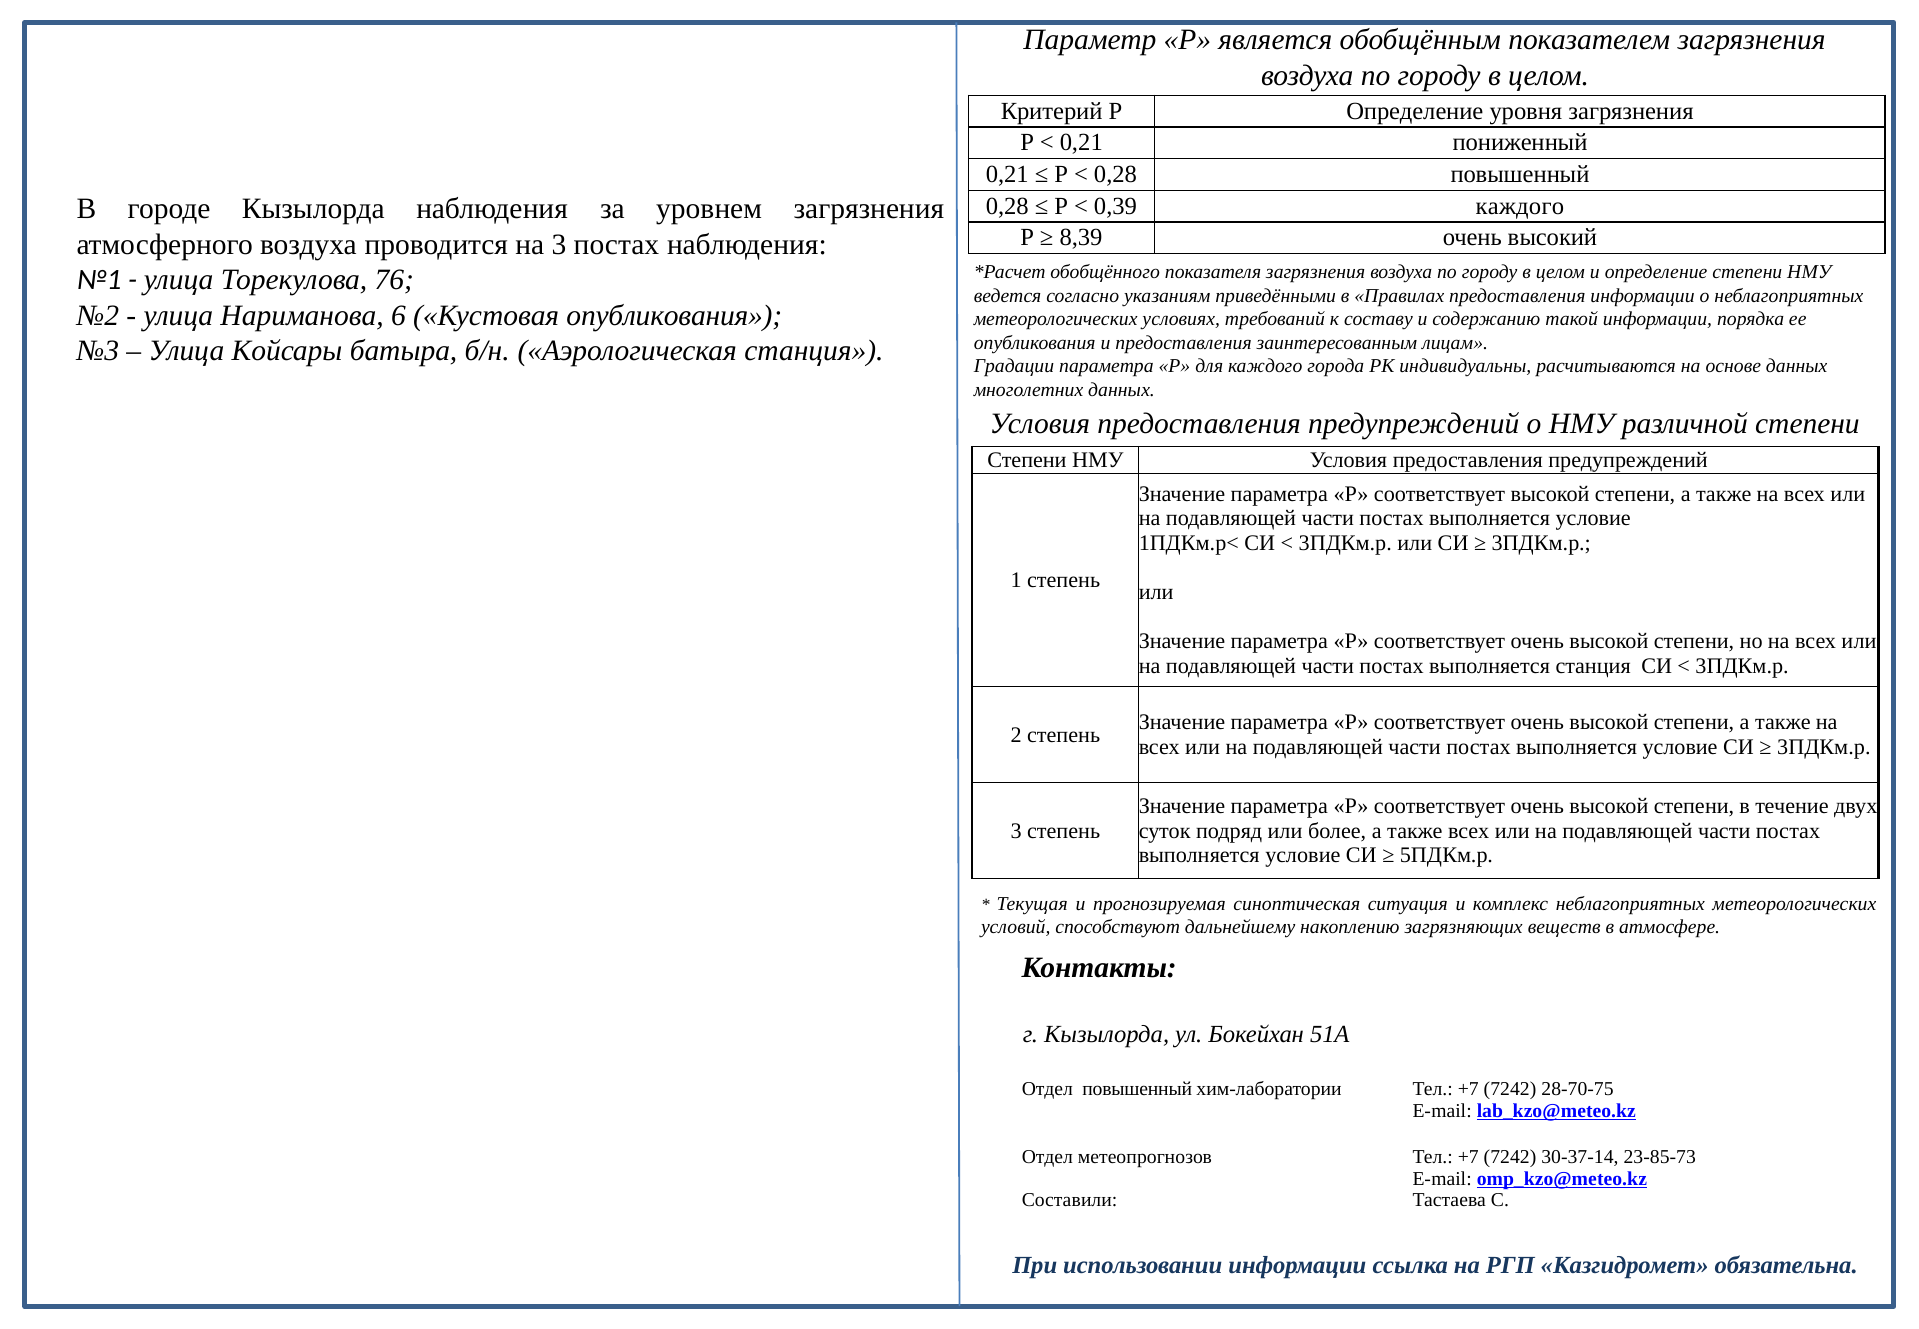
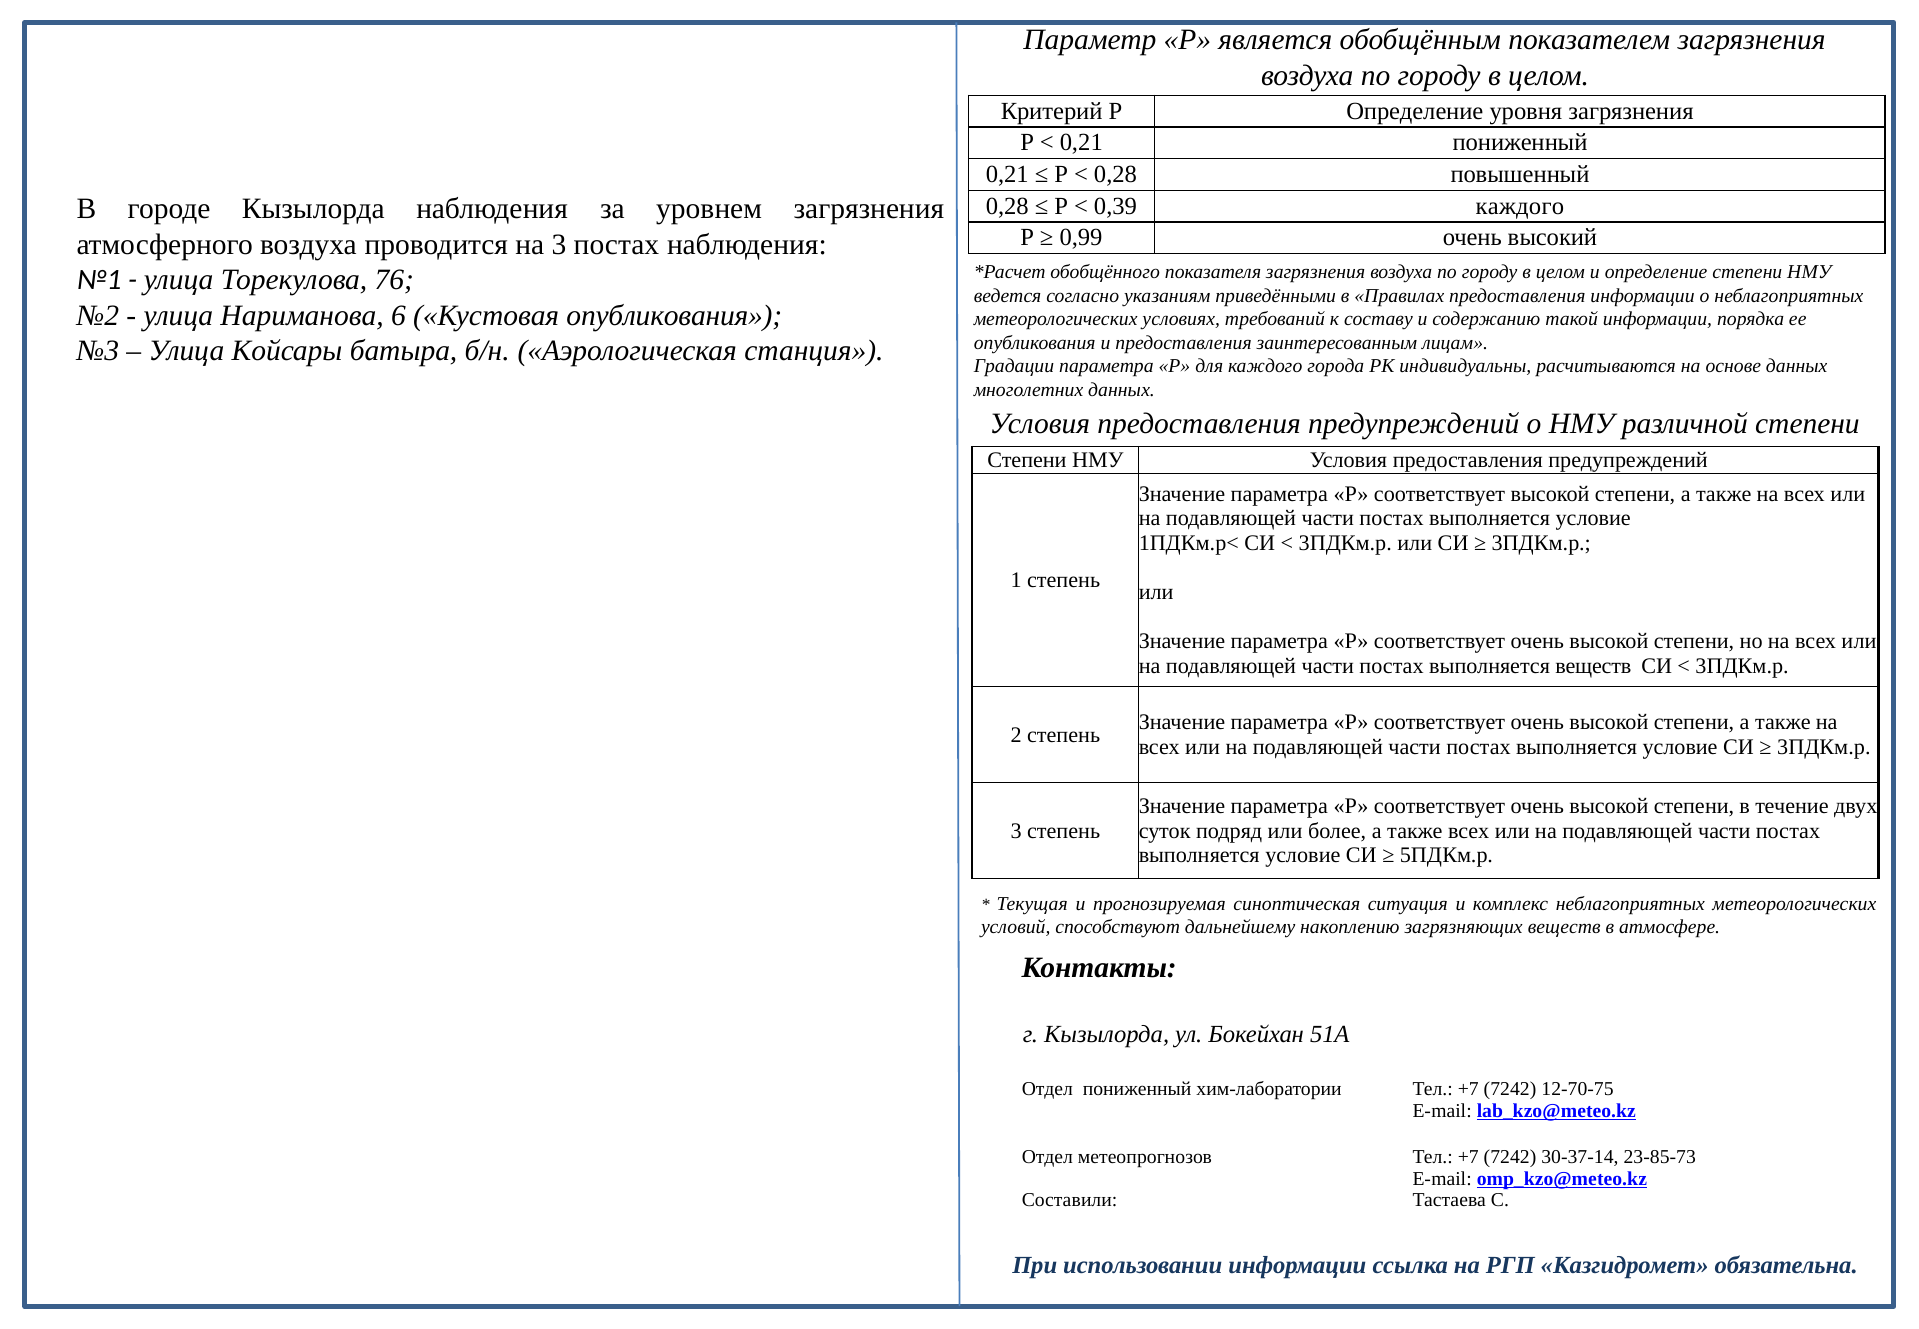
8,39: 8,39 -> 0,99 (1081, 237)
выполняется станция: станция -> веществ (1593, 666)
Отдел повышенный: повышенный -> пониженный (1137, 1089)
28-70-75: 28-70-75 -> 12-70-75 (1578, 1089)
